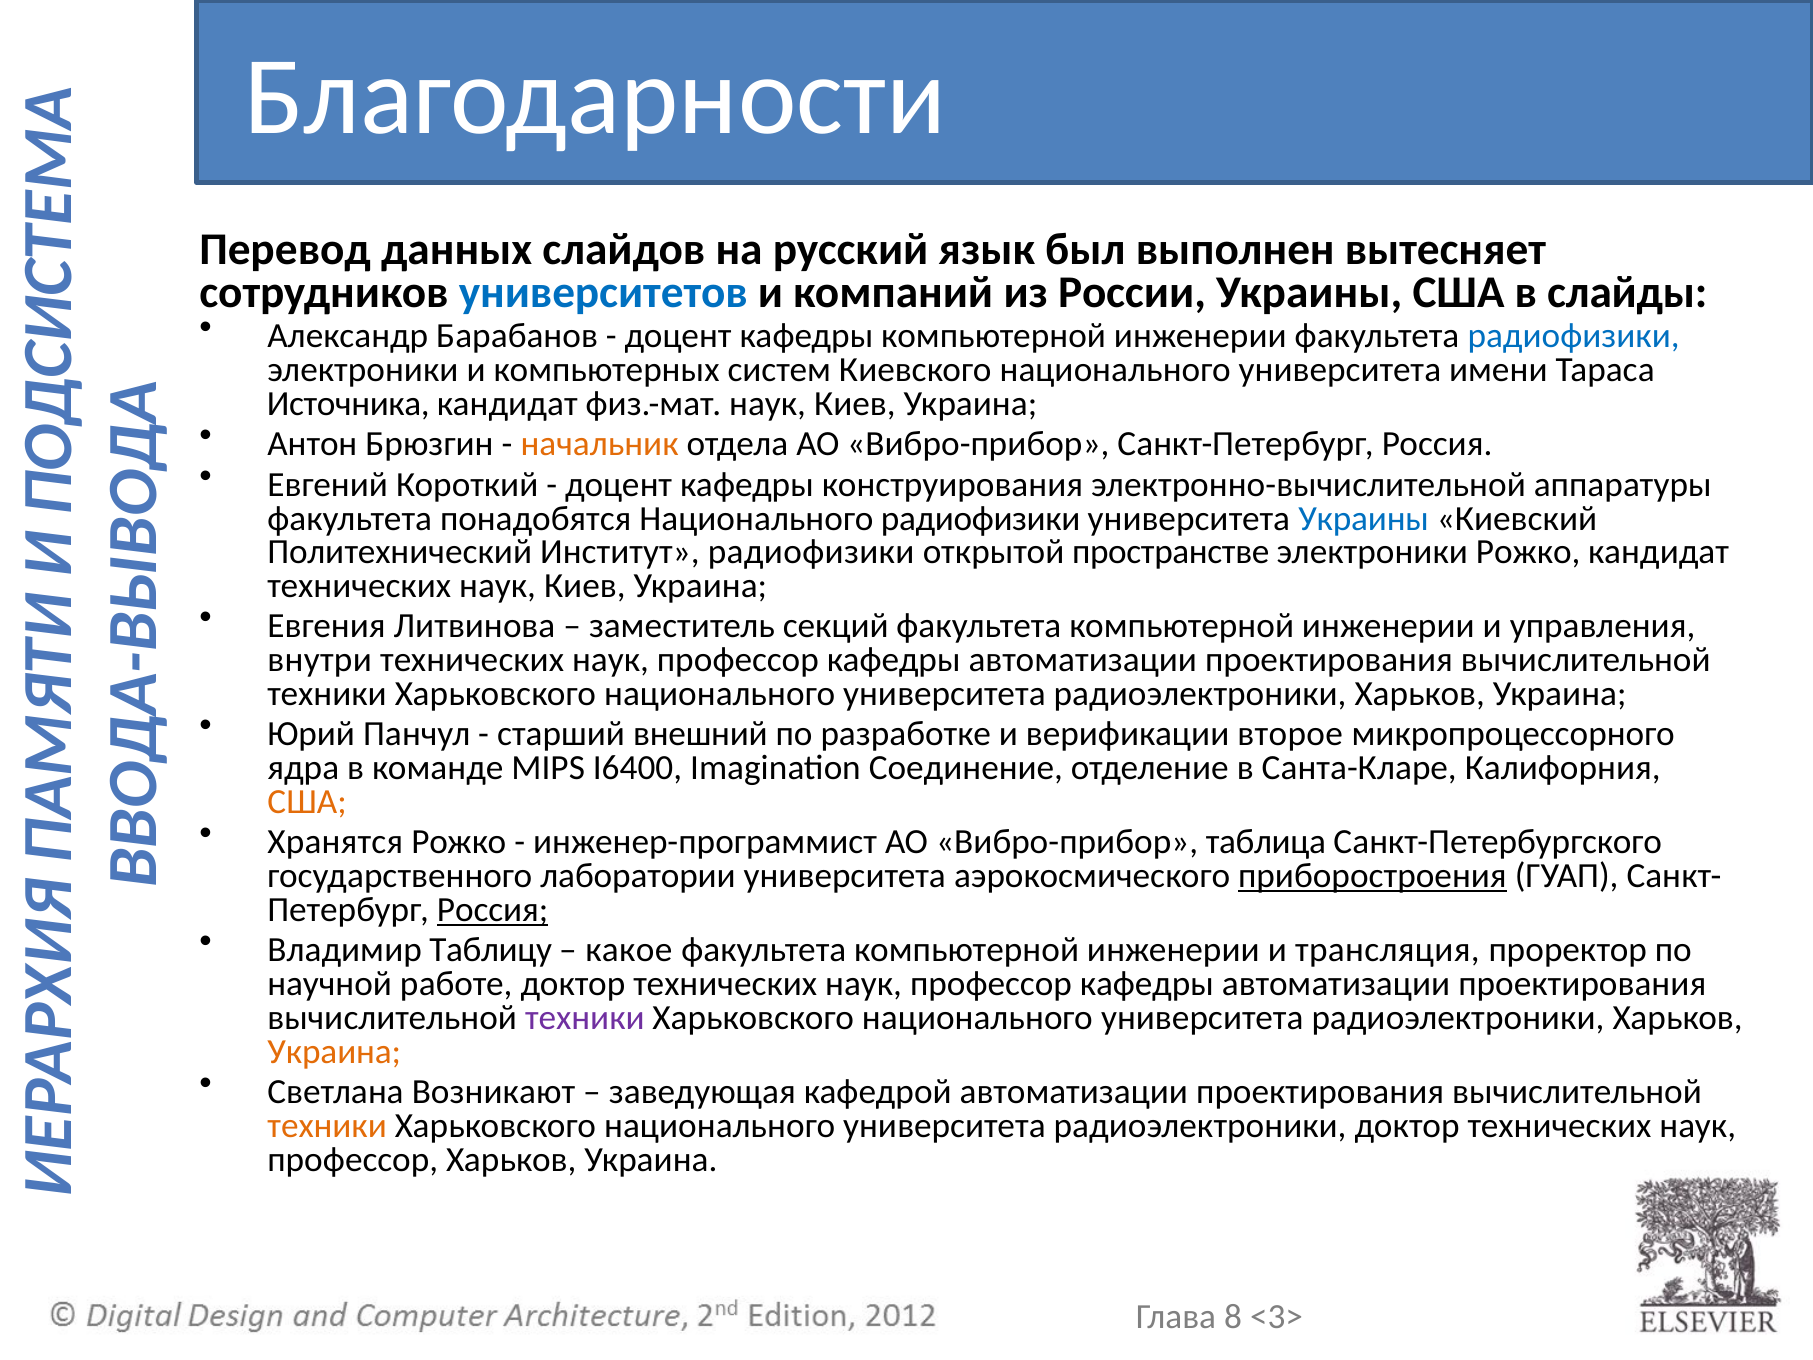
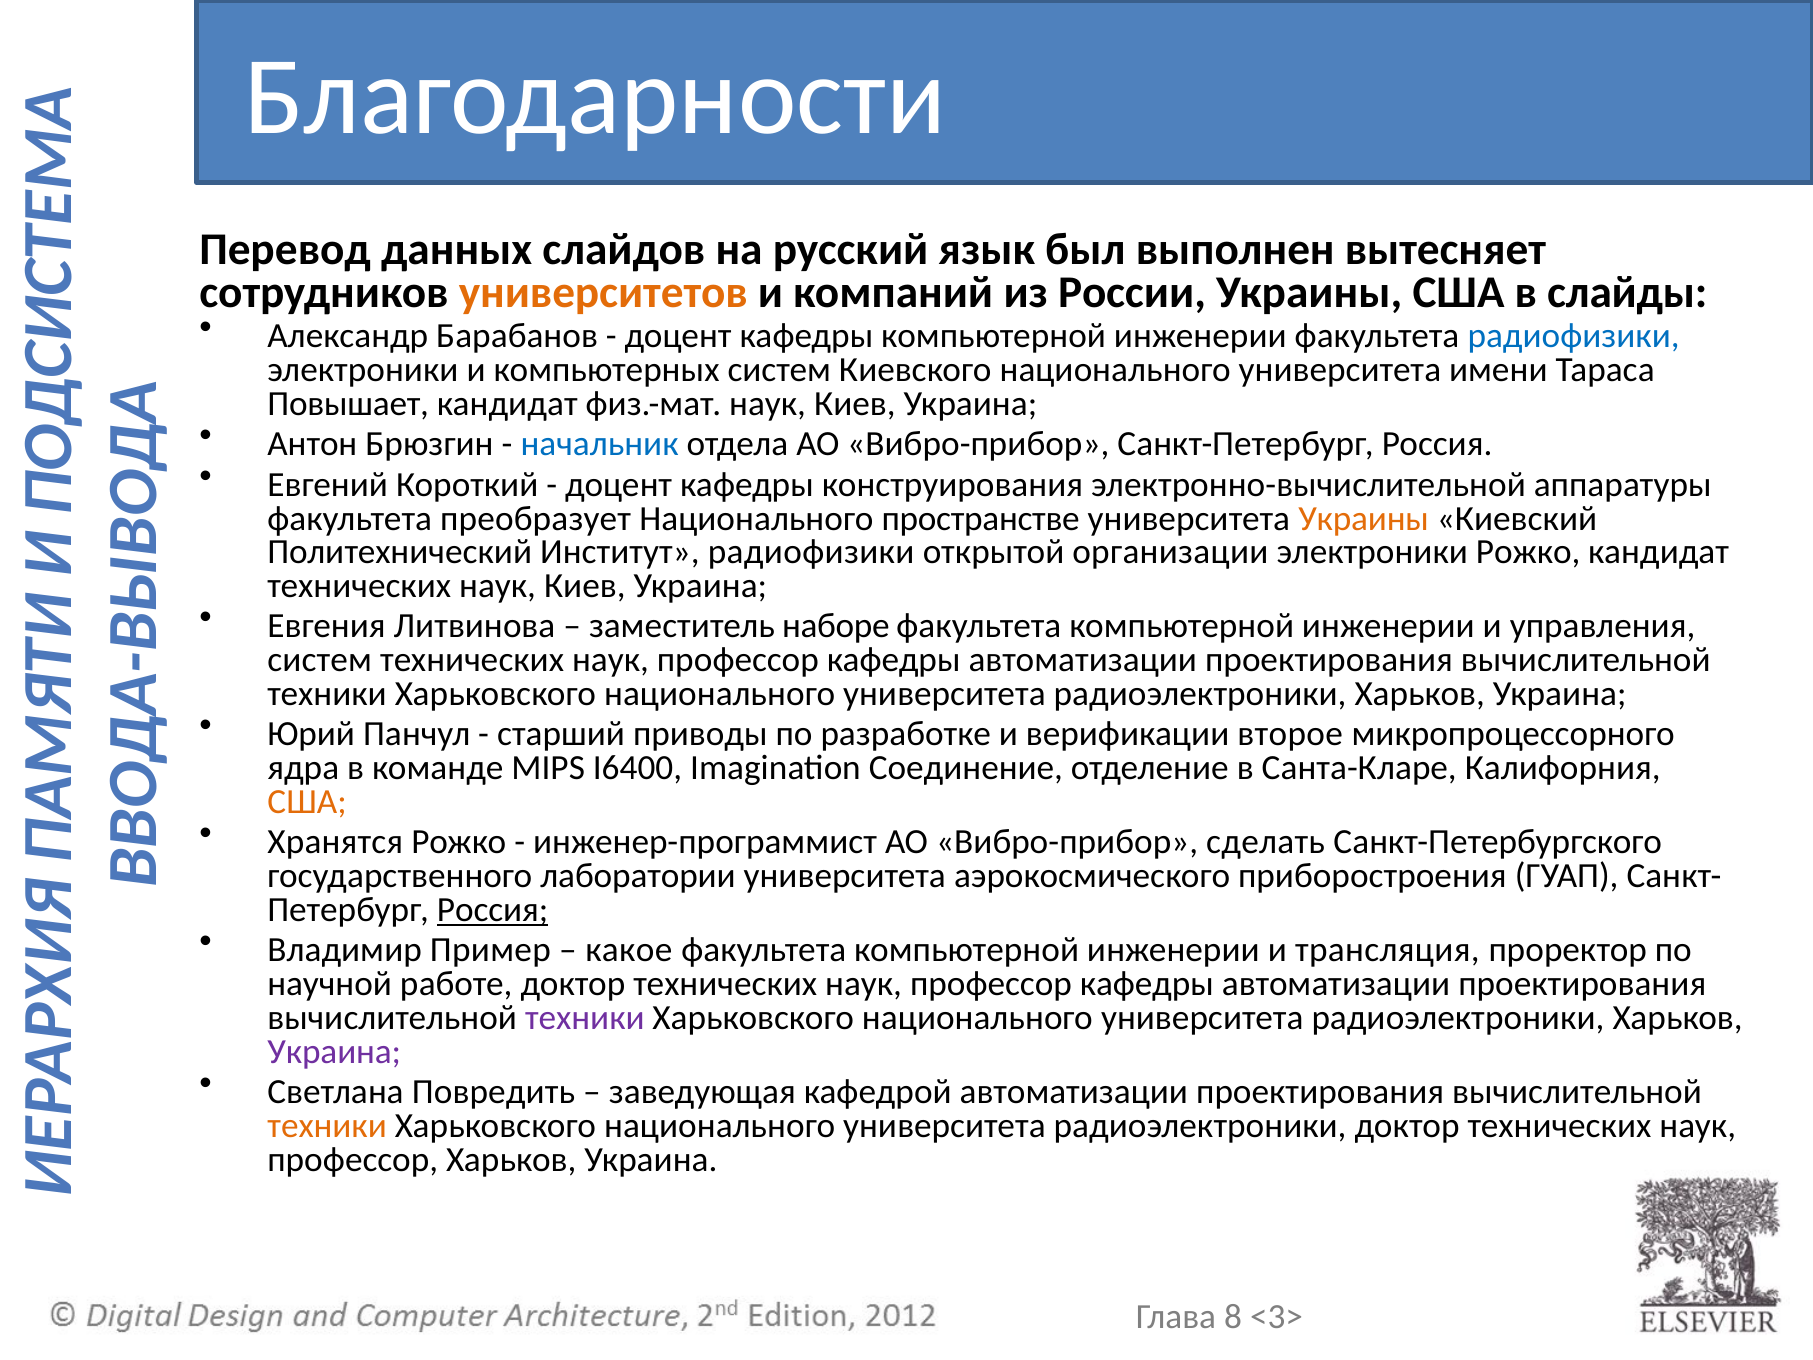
университетов colour: blue -> orange (603, 293)
Источника: Источника -> Повышает (348, 404)
начальник colour: orange -> blue (600, 444)
понадобятся: понадобятся -> преобразует (536, 518)
Национального радиофизики: радиофизики -> пространстве (981, 518)
Украины colour: blue -> orange (1364, 518)
пространстве: пространстве -> организации (1170, 552)
секций: секций -> наборе (836, 626)
внутри: внутри -> систем (320, 660)
внешний: внешний -> приводы (700, 734)
таблица: таблица -> сделать (1266, 842)
приборостроения underline: present -> none (1372, 876)
Таблицу: Таблицу -> Пример (490, 950)
Украина colour: orange -> purple (334, 1051)
Возникают: Возникают -> Повредить (493, 1092)
